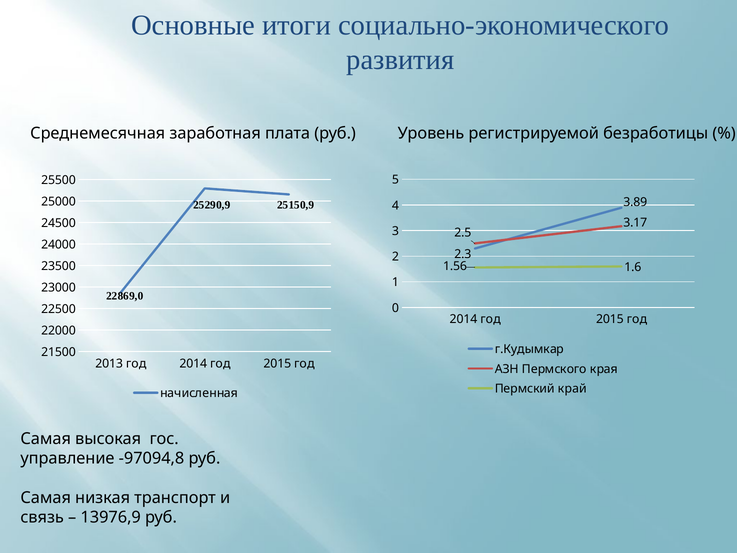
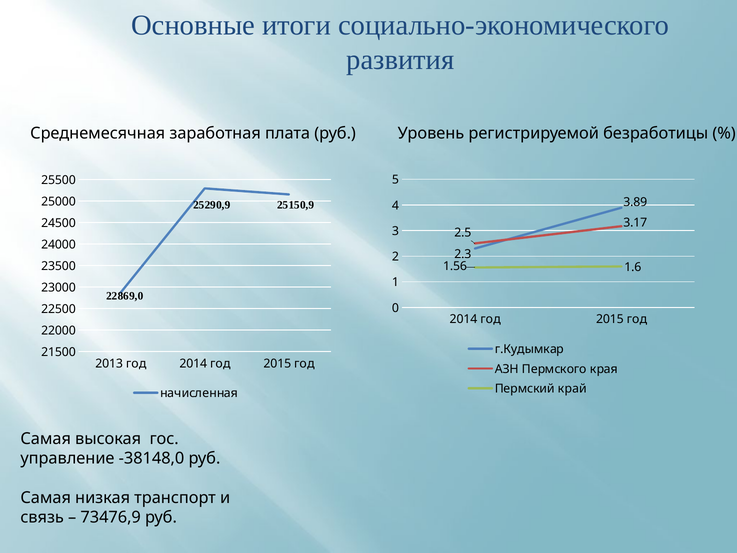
-97094,8: -97094,8 -> -38148,0 (152, 458)
13976,9: 13976,9 -> 73476,9 (111, 517)
